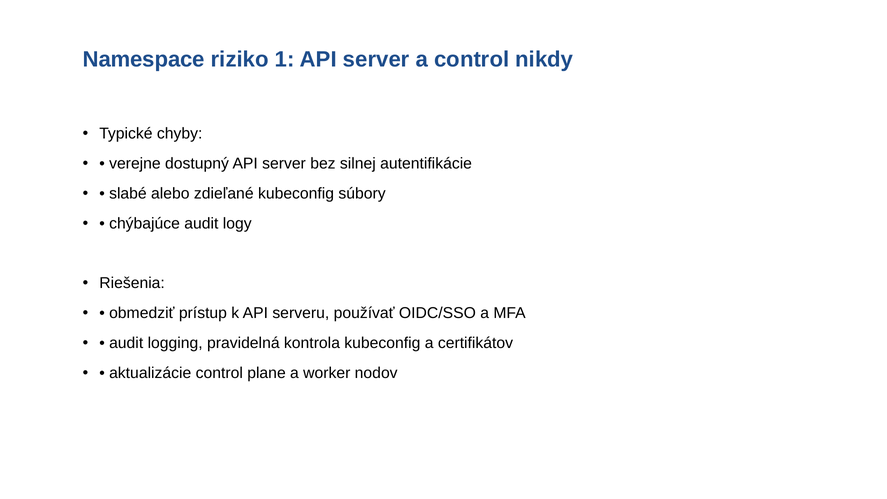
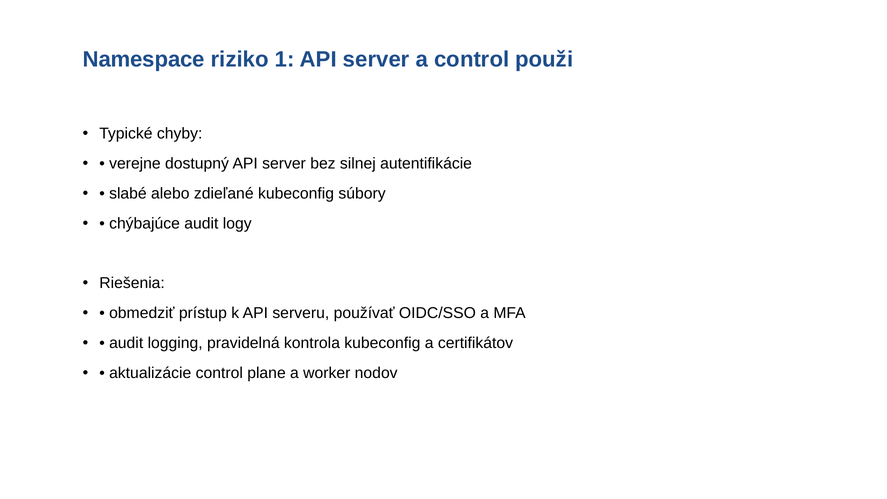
nikdy: nikdy -> použi (544, 60)
